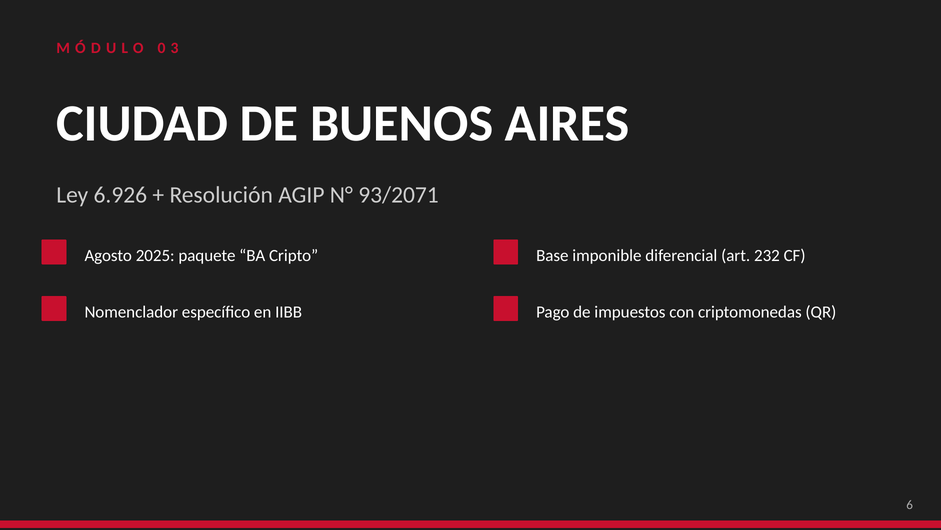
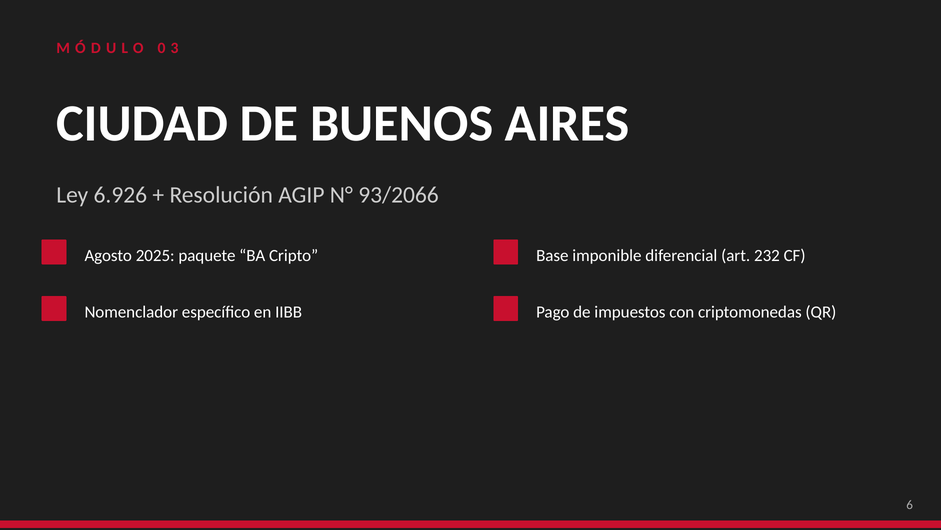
93/2071: 93/2071 -> 93/2066 (399, 195)
